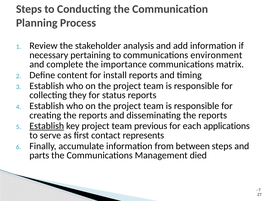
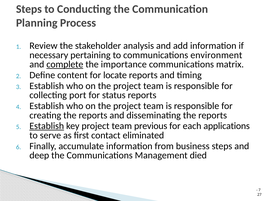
complete underline: none -> present (65, 64)
install: install -> locate (115, 75)
they: they -> port (78, 95)
represents: represents -> eliminated (143, 135)
between: between -> business (193, 146)
parts: parts -> deep (39, 155)
